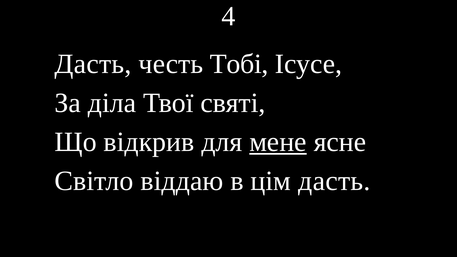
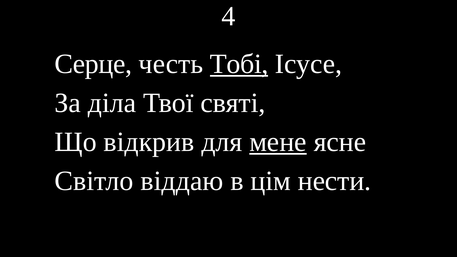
Дасть: Дасть -> Серце (93, 64)
Тобі underline: none -> present (239, 64)
цім дасть: дасть -> нести (335, 181)
